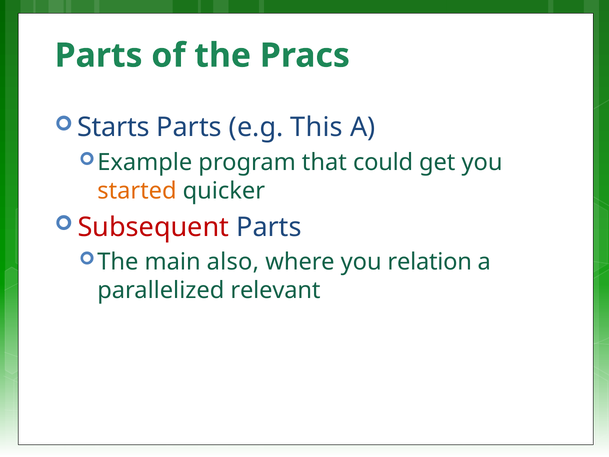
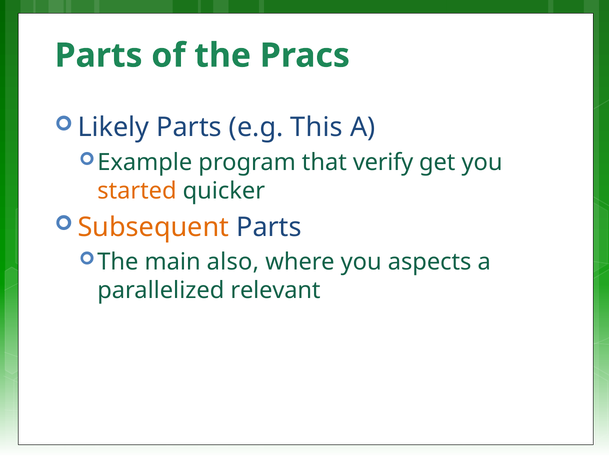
Starts: Starts -> Likely (113, 127)
could: could -> verify (383, 162)
Subsequent colour: red -> orange (153, 227)
relation: relation -> aspects (430, 262)
